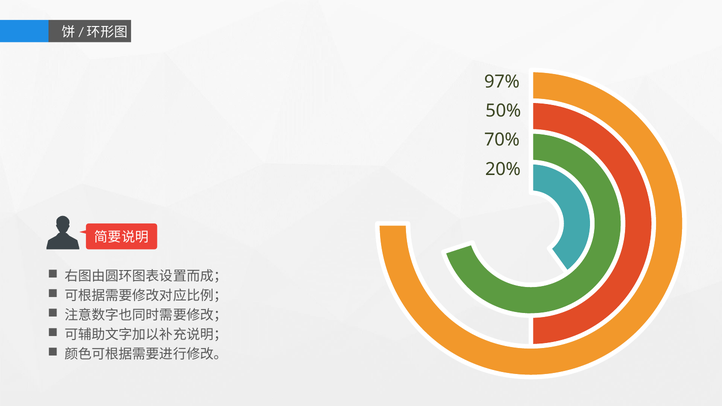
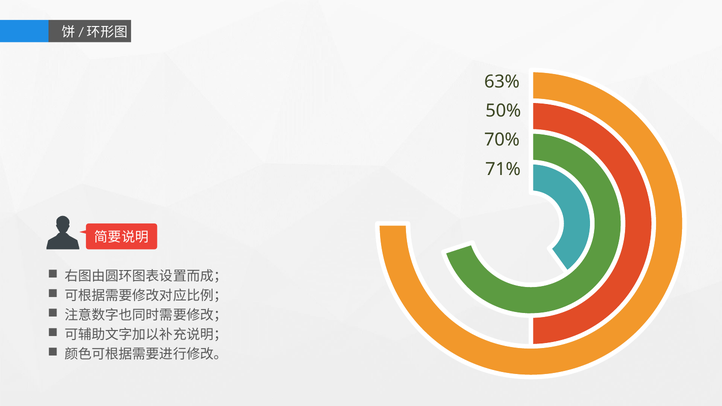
97%: 97% -> 63% (502, 82)
20%: 20% -> 71% (503, 169)
